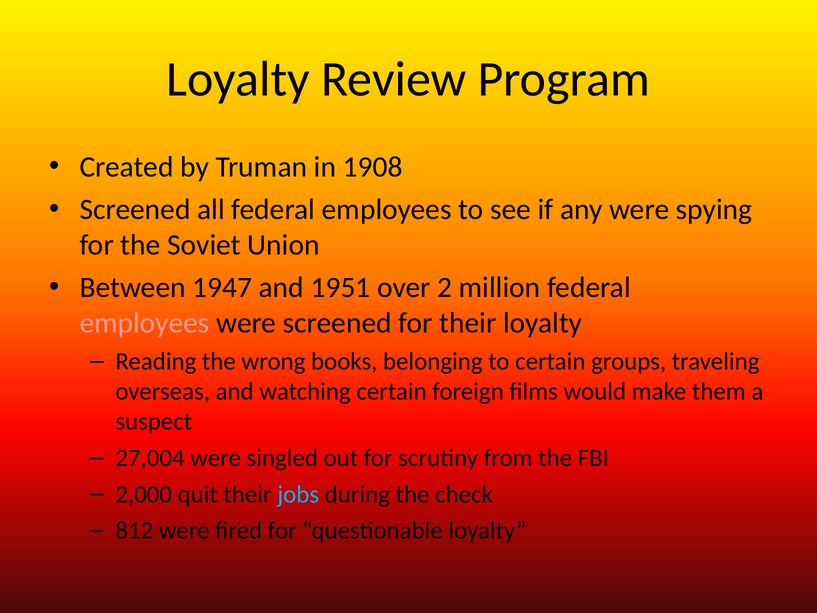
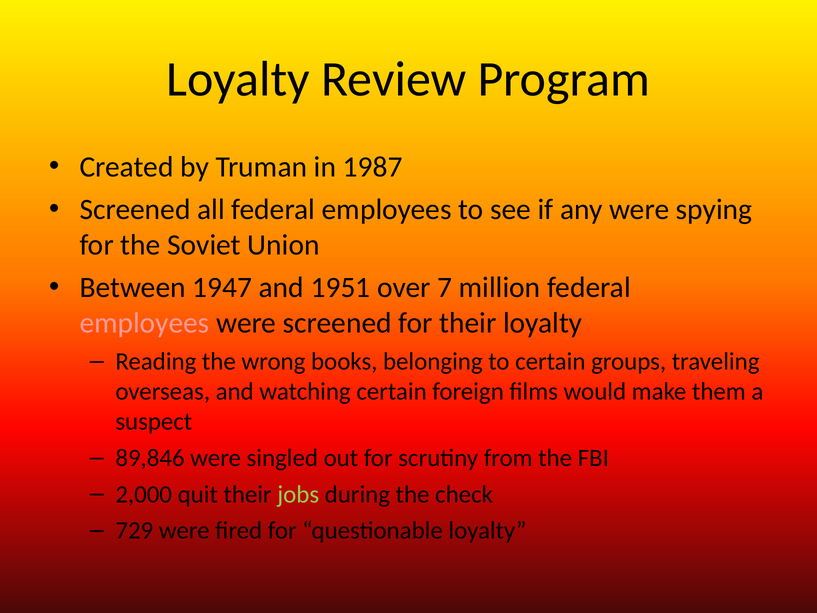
1908: 1908 -> 1987 (373, 167)
2: 2 -> 7 (445, 288)
27,004: 27,004 -> 89,846 (150, 458)
jobs colour: light blue -> light green (298, 494)
812: 812 -> 729 (134, 530)
